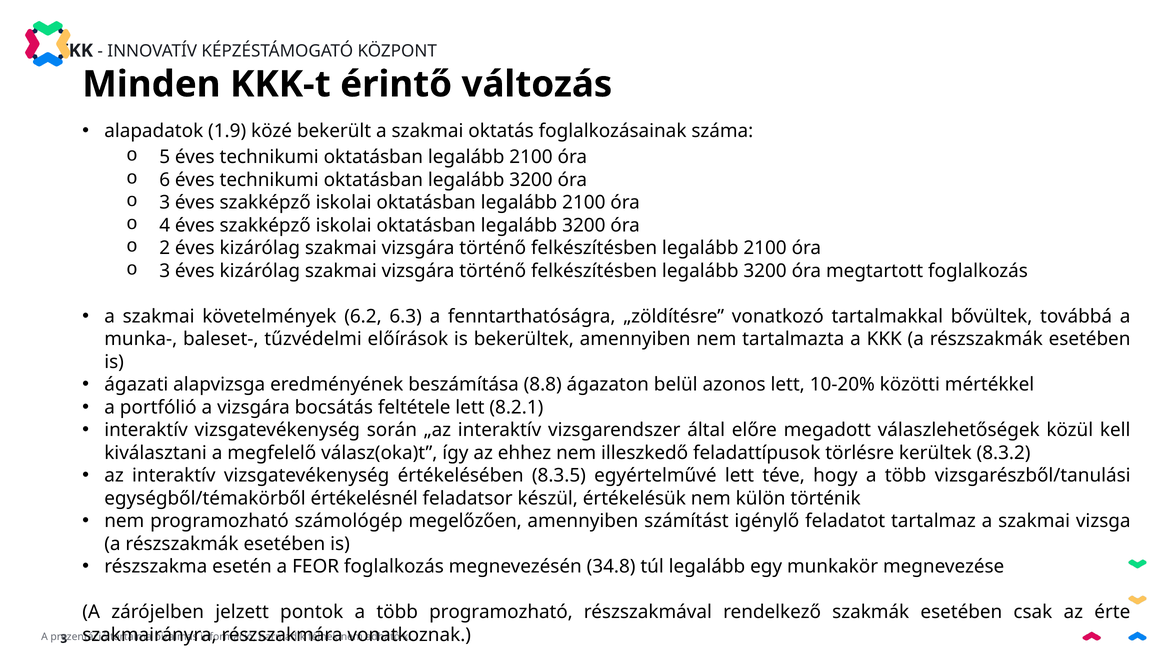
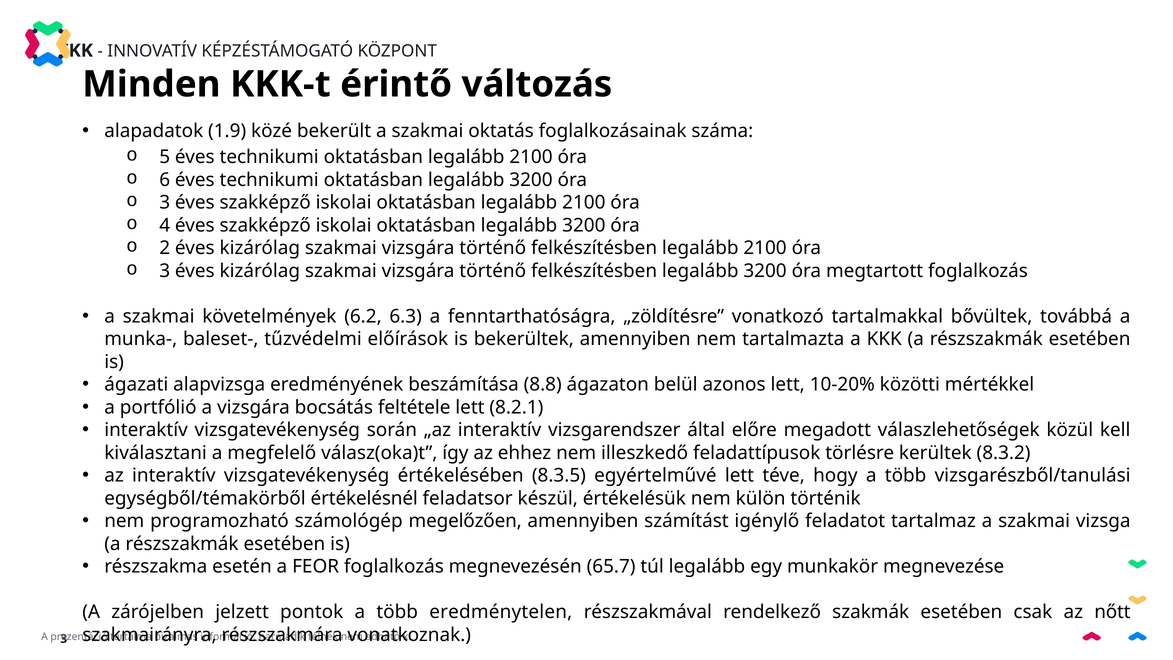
34.8: 34.8 -> 65.7 (611, 566)
több programozható: programozható -> eredménytelen (501, 612)
érte: érte -> nőtt (1112, 612)
